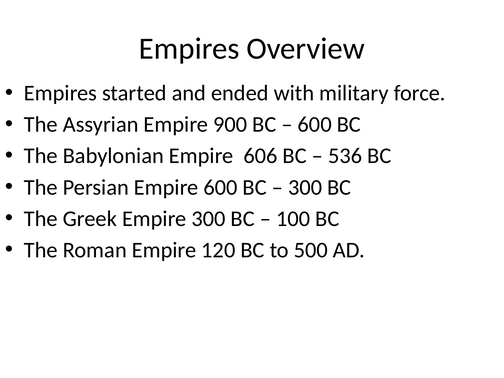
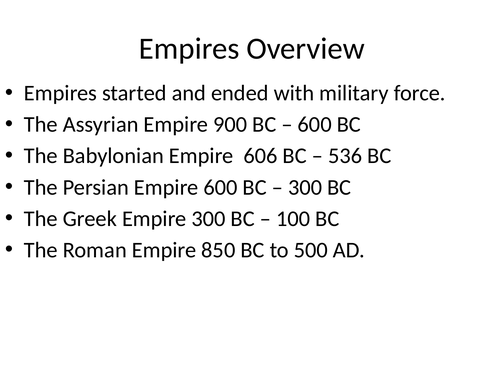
120: 120 -> 850 (218, 250)
